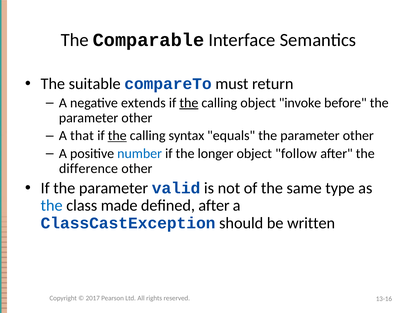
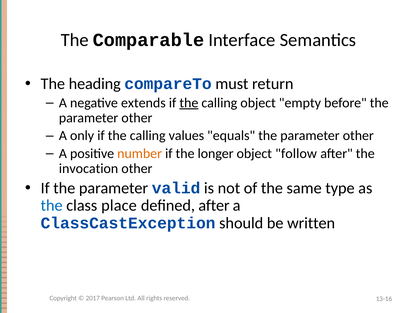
suitable: suitable -> heading (95, 84)
invoke: invoke -> empty (300, 103)
that: that -> only (82, 136)
the underline: present -> none (117, 136)
syntax: syntax -> values (186, 136)
number colour: blue -> orange (140, 153)
difference: difference -> invocation (89, 168)
made: made -> place (119, 205)
